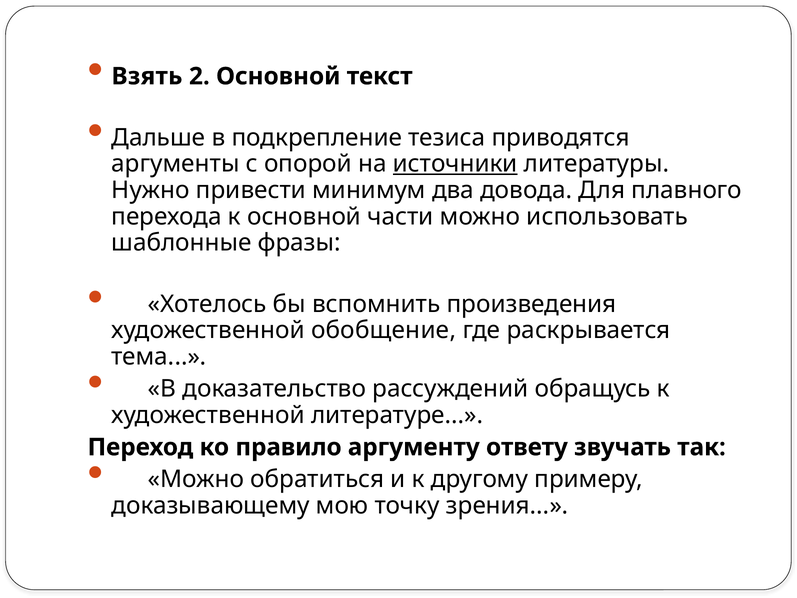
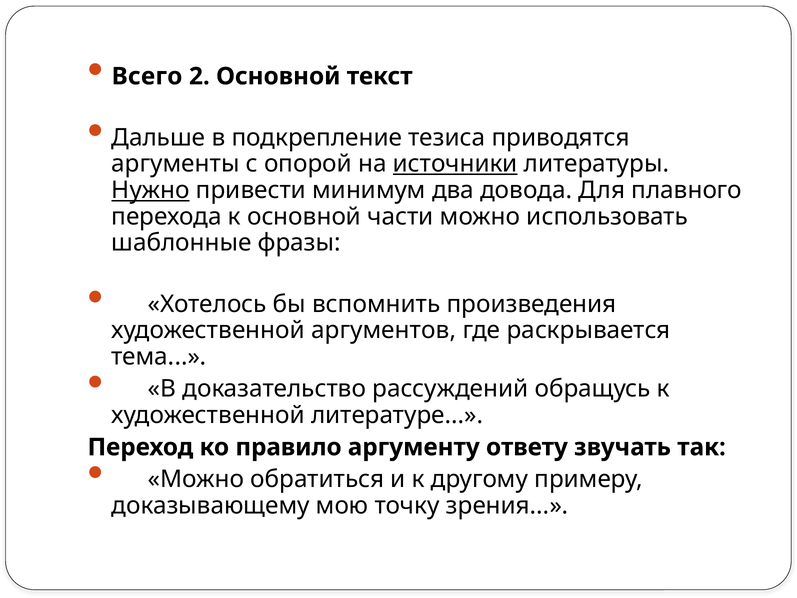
Взять: Взять -> Всего (147, 76)
Нужно underline: none -> present (151, 190)
обобщение: обобщение -> аргументов (384, 330)
